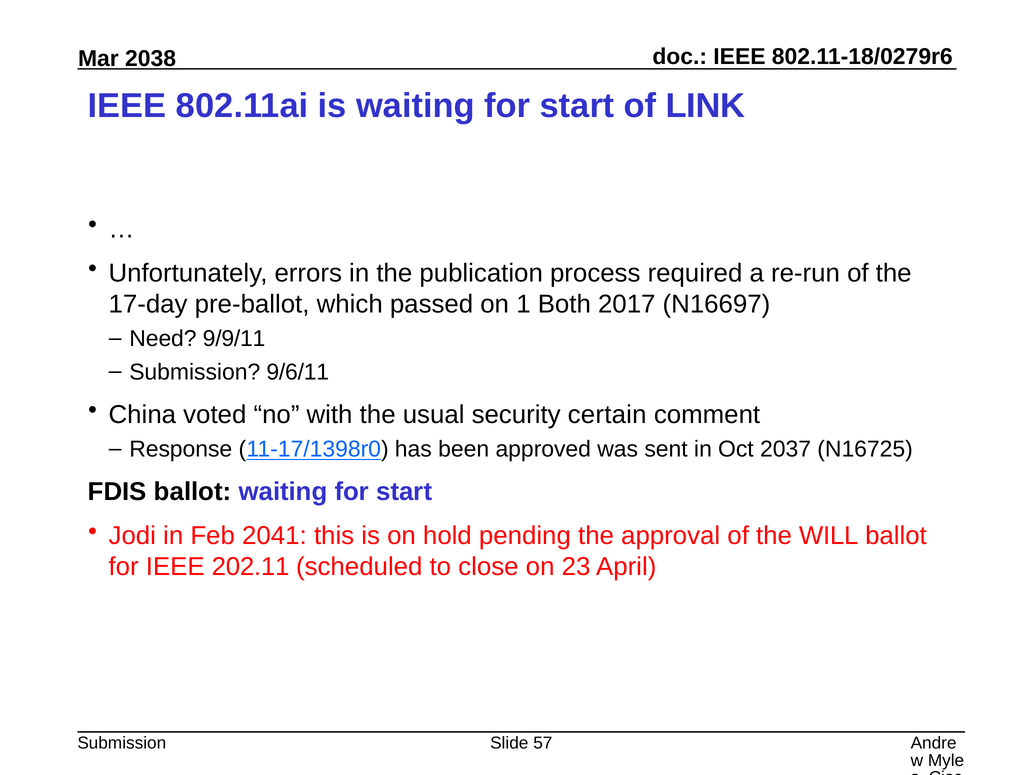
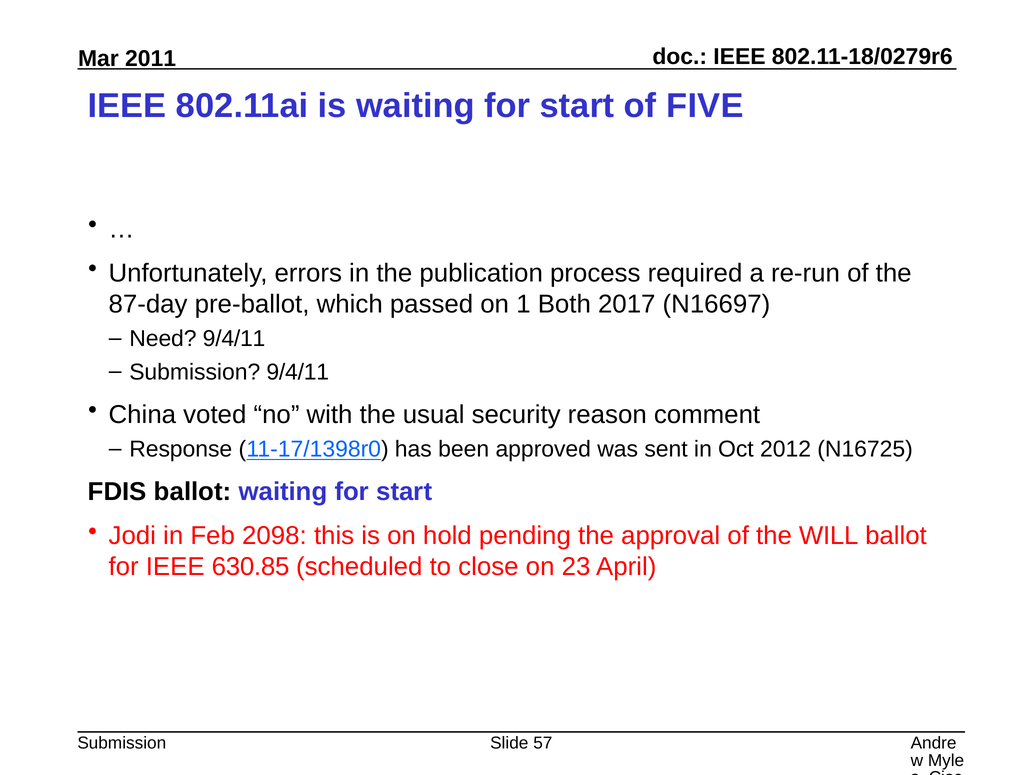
2038: 2038 -> 2011 (151, 59)
LINK: LINK -> FIVE (705, 106)
17-day: 17-day -> 87-day (148, 304)
Need 9/9/11: 9/9/11 -> 9/4/11 (234, 339)
Submission 9/6/11: 9/6/11 -> 9/4/11 (298, 372)
certain: certain -> reason (607, 415)
2037: 2037 -> 2012 (786, 450)
2041: 2041 -> 2098 (274, 536)
202.11: 202.11 -> 630.85 (251, 567)
